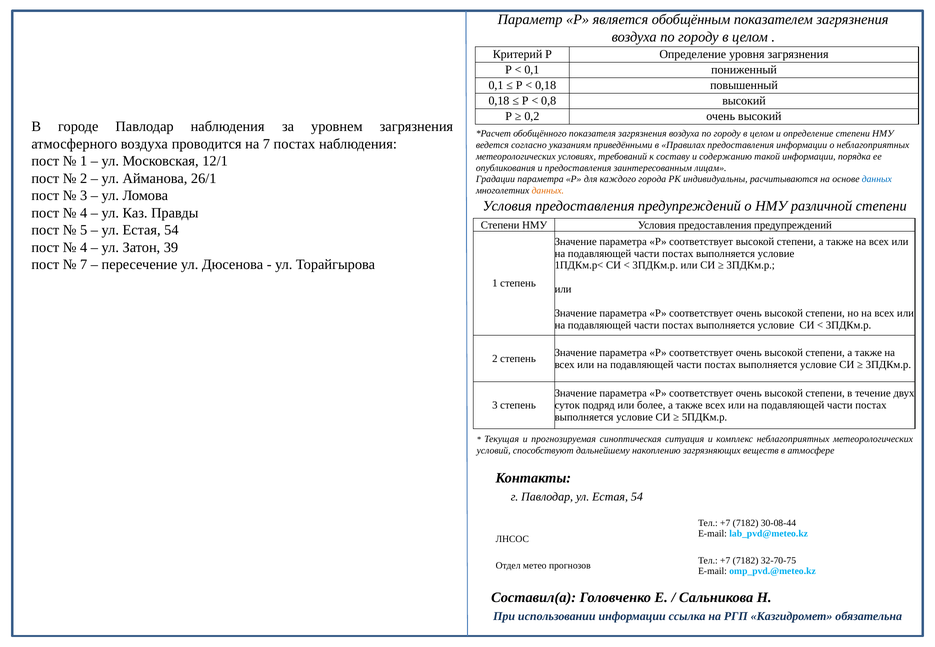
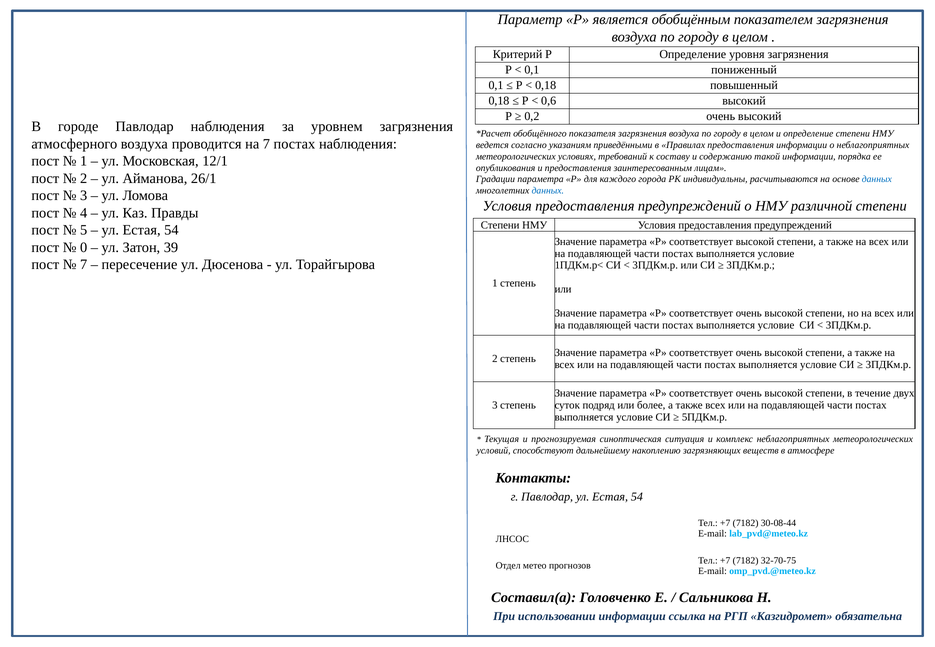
0,8: 0,8 -> 0,6 (549, 101)
данных colour: orange -> blue (548, 191)
4: 4 -> 0 (84, 248)
